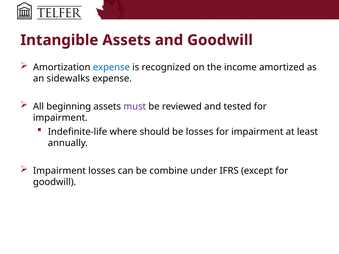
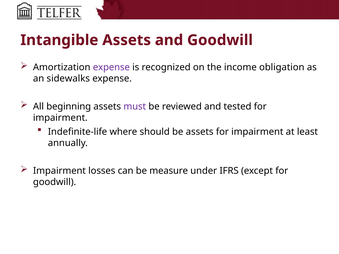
expense colour: blue -> purple (111, 67)
amortized: amortized -> obligation (282, 67)
be losses: losses -> assets (200, 132)
combine: combine -> measure (169, 171)
